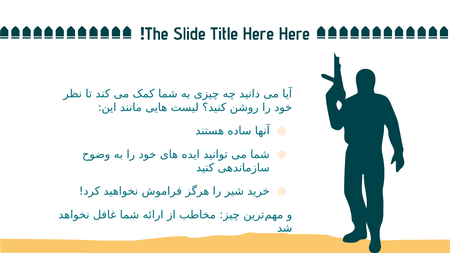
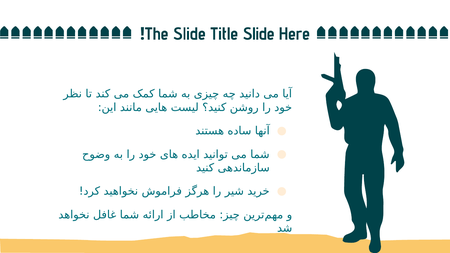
Title Here: Here -> Slide (259, 34)
